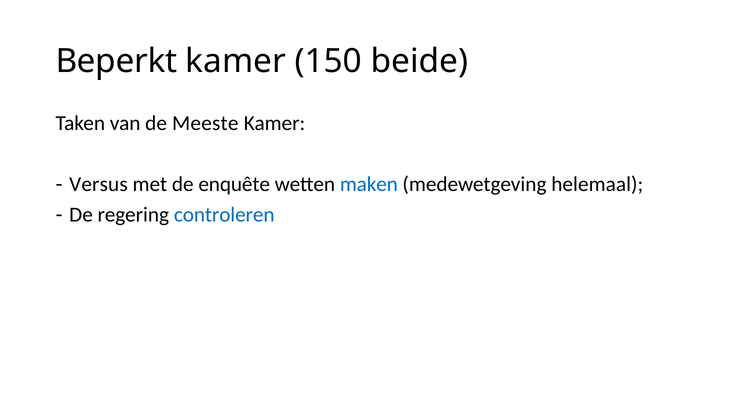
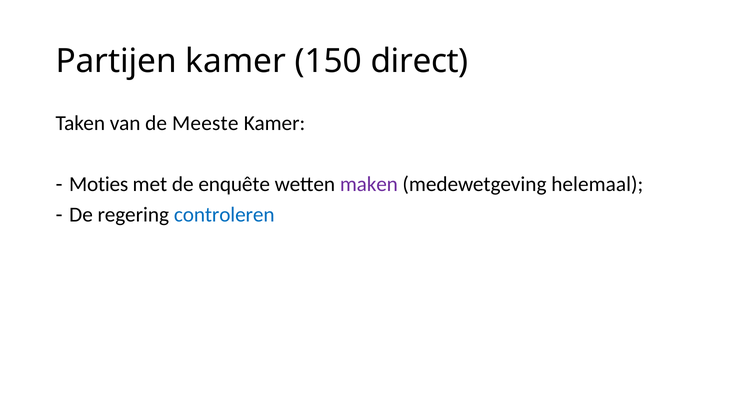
Beperkt: Beperkt -> Partijen (116, 61)
beide: beide -> direct (420, 61)
Versus: Versus -> Moties (99, 184)
maken colour: blue -> purple (369, 184)
